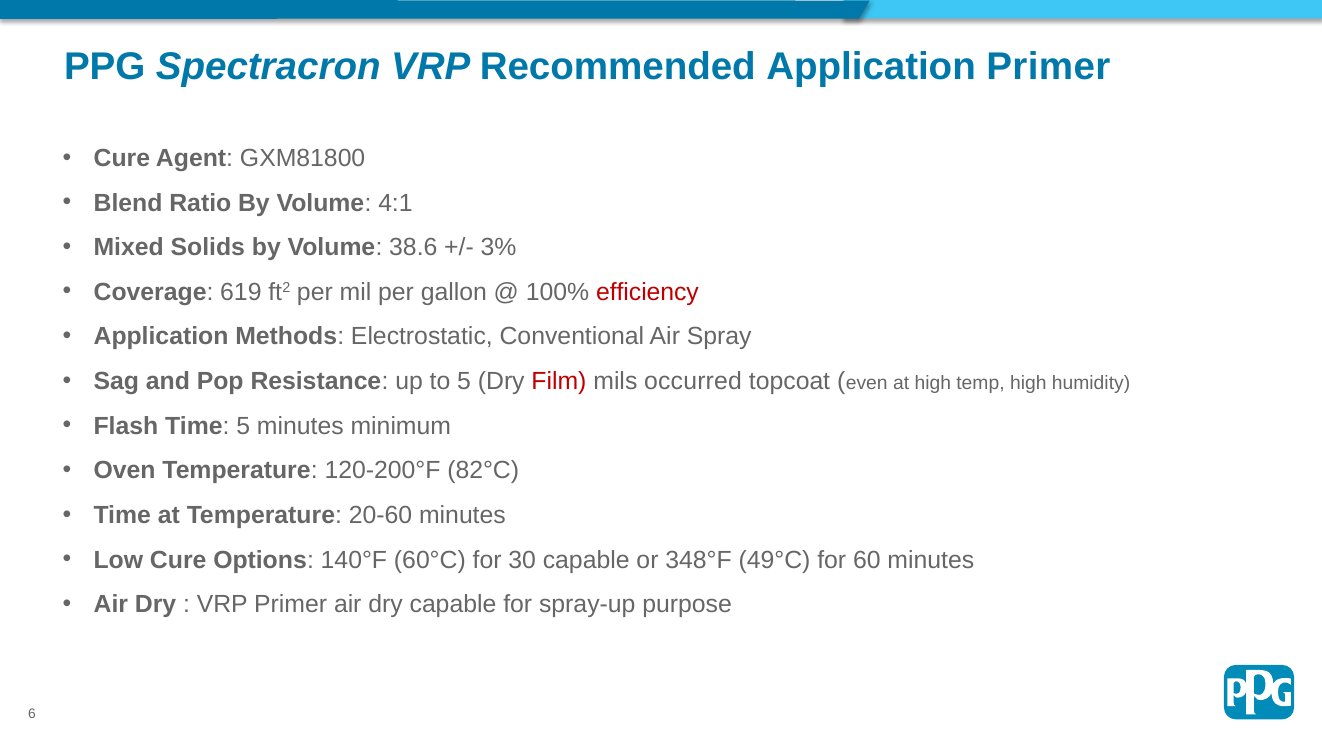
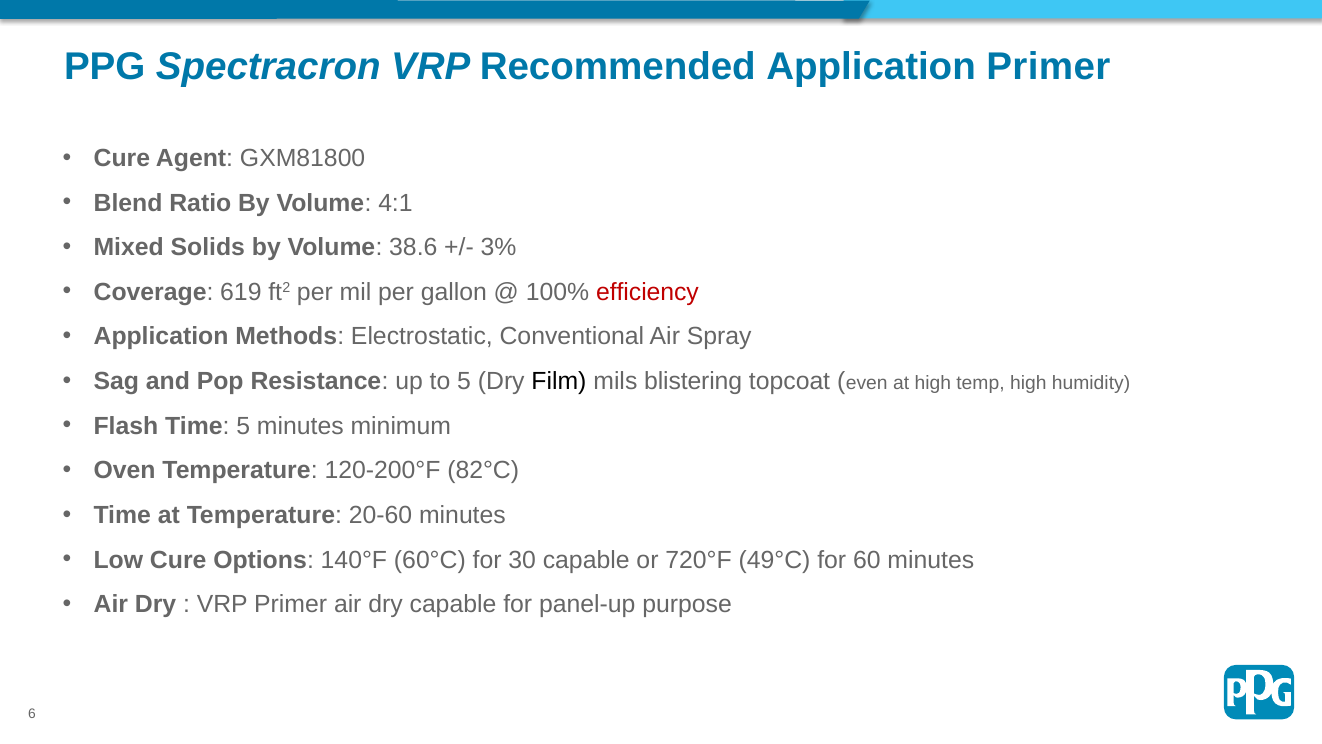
Film colour: red -> black (559, 381)
occurred: occurred -> blistering (693, 381)
348°F: 348°F -> 720°F (699, 560)
spray-up: spray-up -> panel-up (587, 604)
